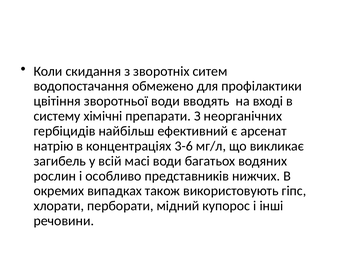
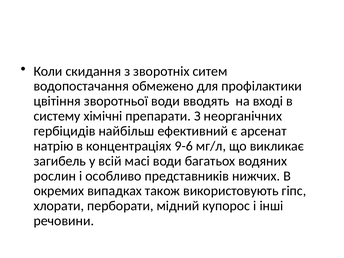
3-6: 3-6 -> 9-6 (184, 146)
